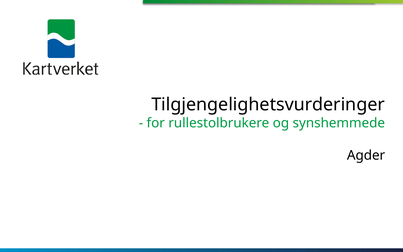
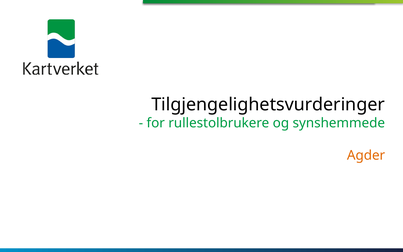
Agder colour: black -> orange (366, 155)
